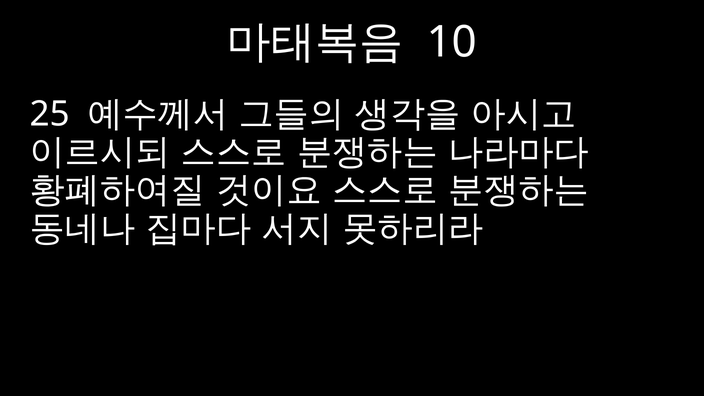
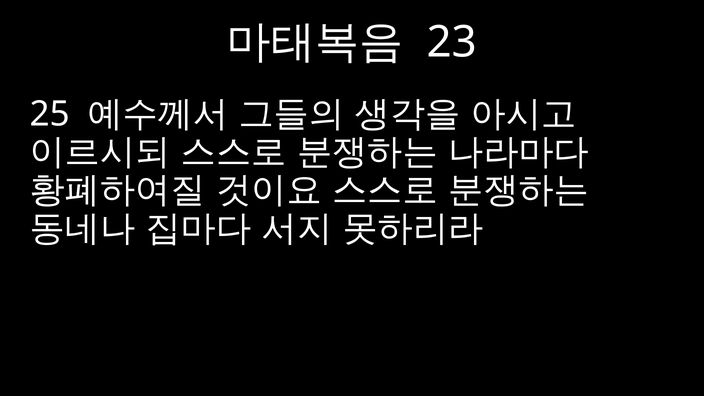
10: 10 -> 23 (452, 42)
